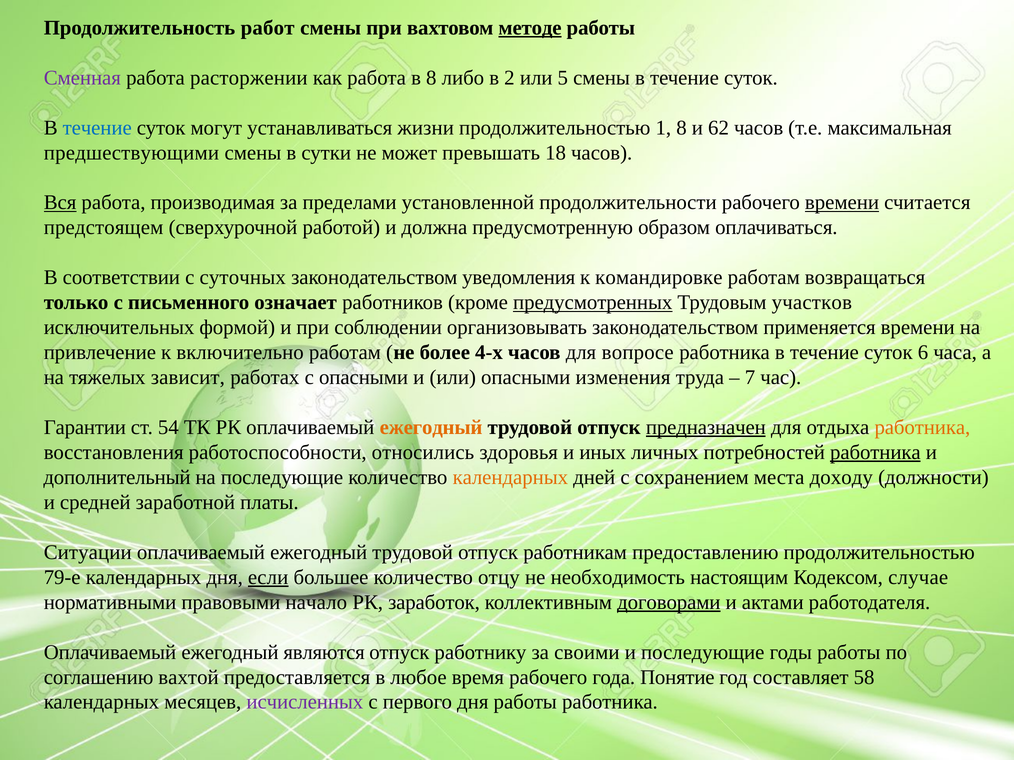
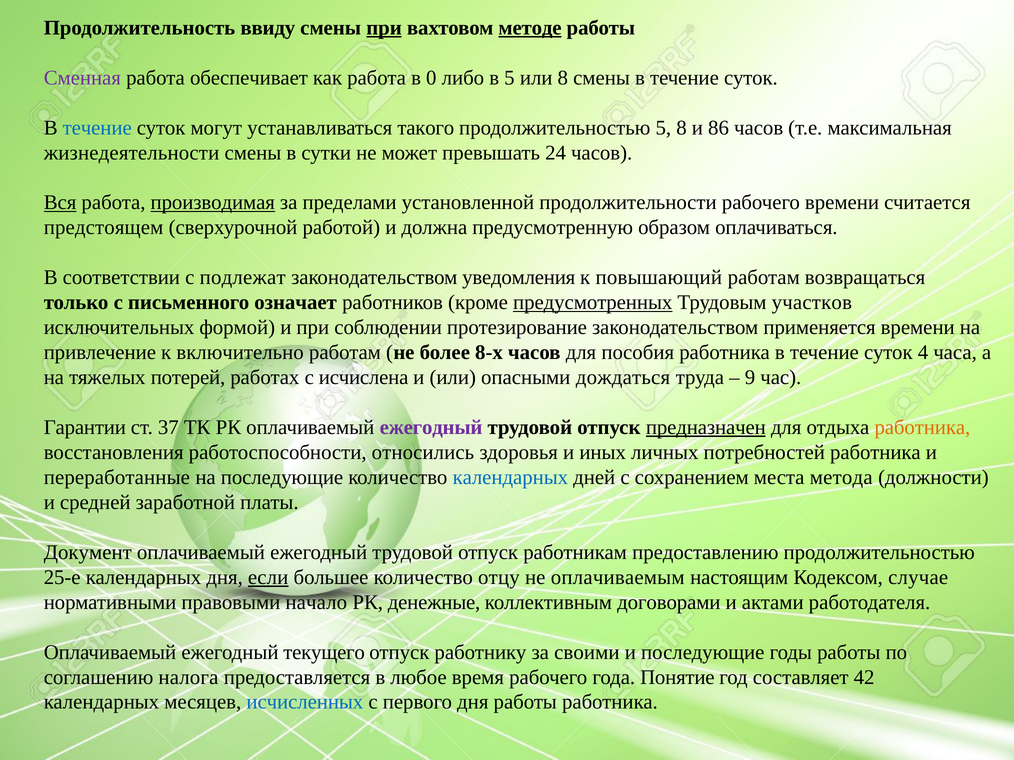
работ: работ -> ввиду (268, 28)
при underline: none -> present (384, 28)
расторжении: расторжении -> обеспечивает (249, 78)
в 8: 8 -> 0 (431, 78)
в 2: 2 -> 5 (509, 78)
или 5: 5 -> 8 (563, 78)
жизни: жизни -> такого (426, 128)
продолжительностью 1: 1 -> 5 (663, 128)
62: 62 -> 86 (718, 128)
предшествующими: предшествующими -> жизнедеятельности (132, 153)
18: 18 -> 24 (556, 153)
производимая underline: none -> present (213, 203)
времени underline: present -> none (842, 203)
суточных: суточных -> подлежат (243, 278)
командировке: командировке -> повышающий (659, 278)
организовывать: организовывать -> протезирование (517, 328)
4-х: 4-х -> 8-х (489, 353)
вопросе: вопросе -> пособия (638, 353)
6: 6 -> 4 (923, 353)
зависит: зависит -> потерей (188, 378)
с опасными: опасными -> исчислена (364, 378)
изменения: изменения -> дождаться (623, 378)
7: 7 -> 9 (750, 378)
54: 54 -> 37 (168, 428)
ежегодный colour: orange -> purple (431, 428)
работника underline: present -> none (875, 453)
дополнительный: дополнительный -> переработанные (117, 478)
календарных colour: orange -> blue (510, 478)
доходу: доходу -> метода (841, 478)
Ситуации: Ситуации -> Документ (88, 553)
79-е: 79-е -> 25-е (62, 578)
необходимость: необходимость -> оплачиваемым (618, 578)
заработок: заработок -> денежные (434, 603)
договорами underline: present -> none (669, 603)
являются: являются -> текущего (324, 653)
вахтой: вахтой -> налога (188, 678)
58: 58 -> 42 (864, 678)
исчисленных colour: purple -> blue (305, 703)
